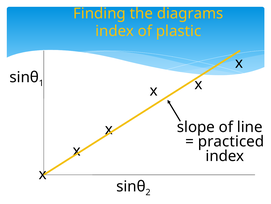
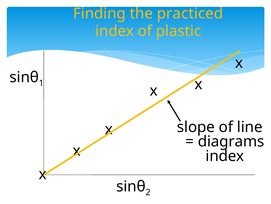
diagrams: diagrams -> practiced (190, 14)
practiced: practiced -> diagrams (231, 141)
